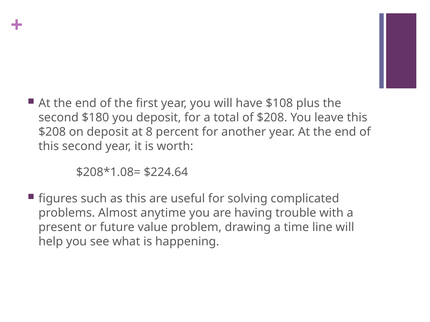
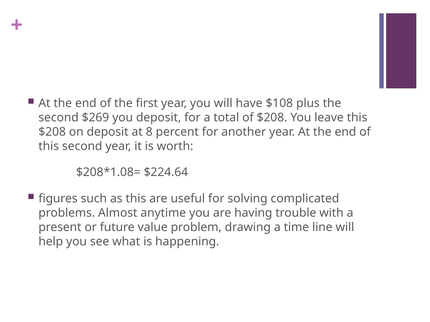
$180: $180 -> $269 (95, 118)
